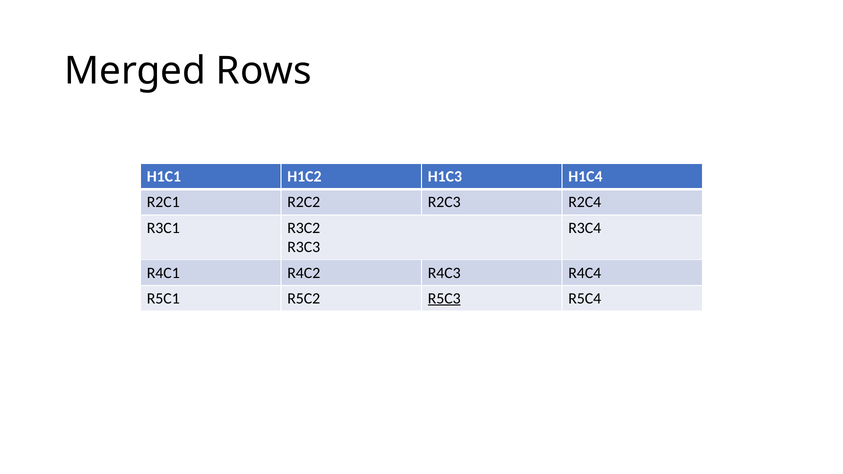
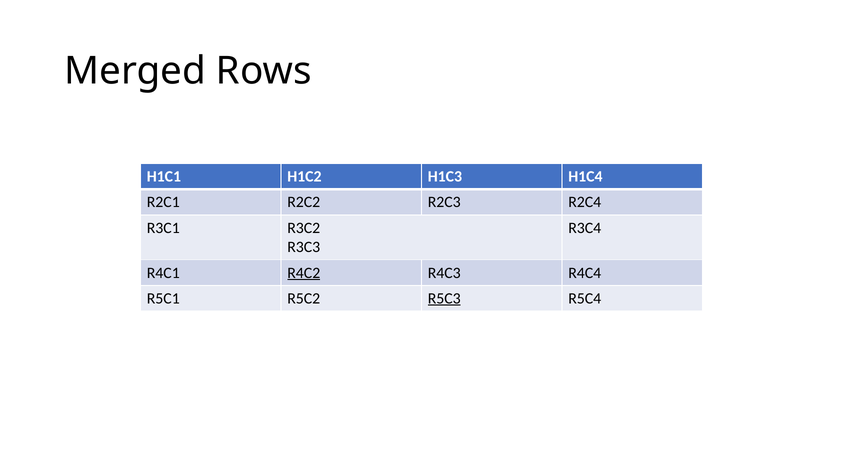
R4C2 underline: none -> present (304, 273)
